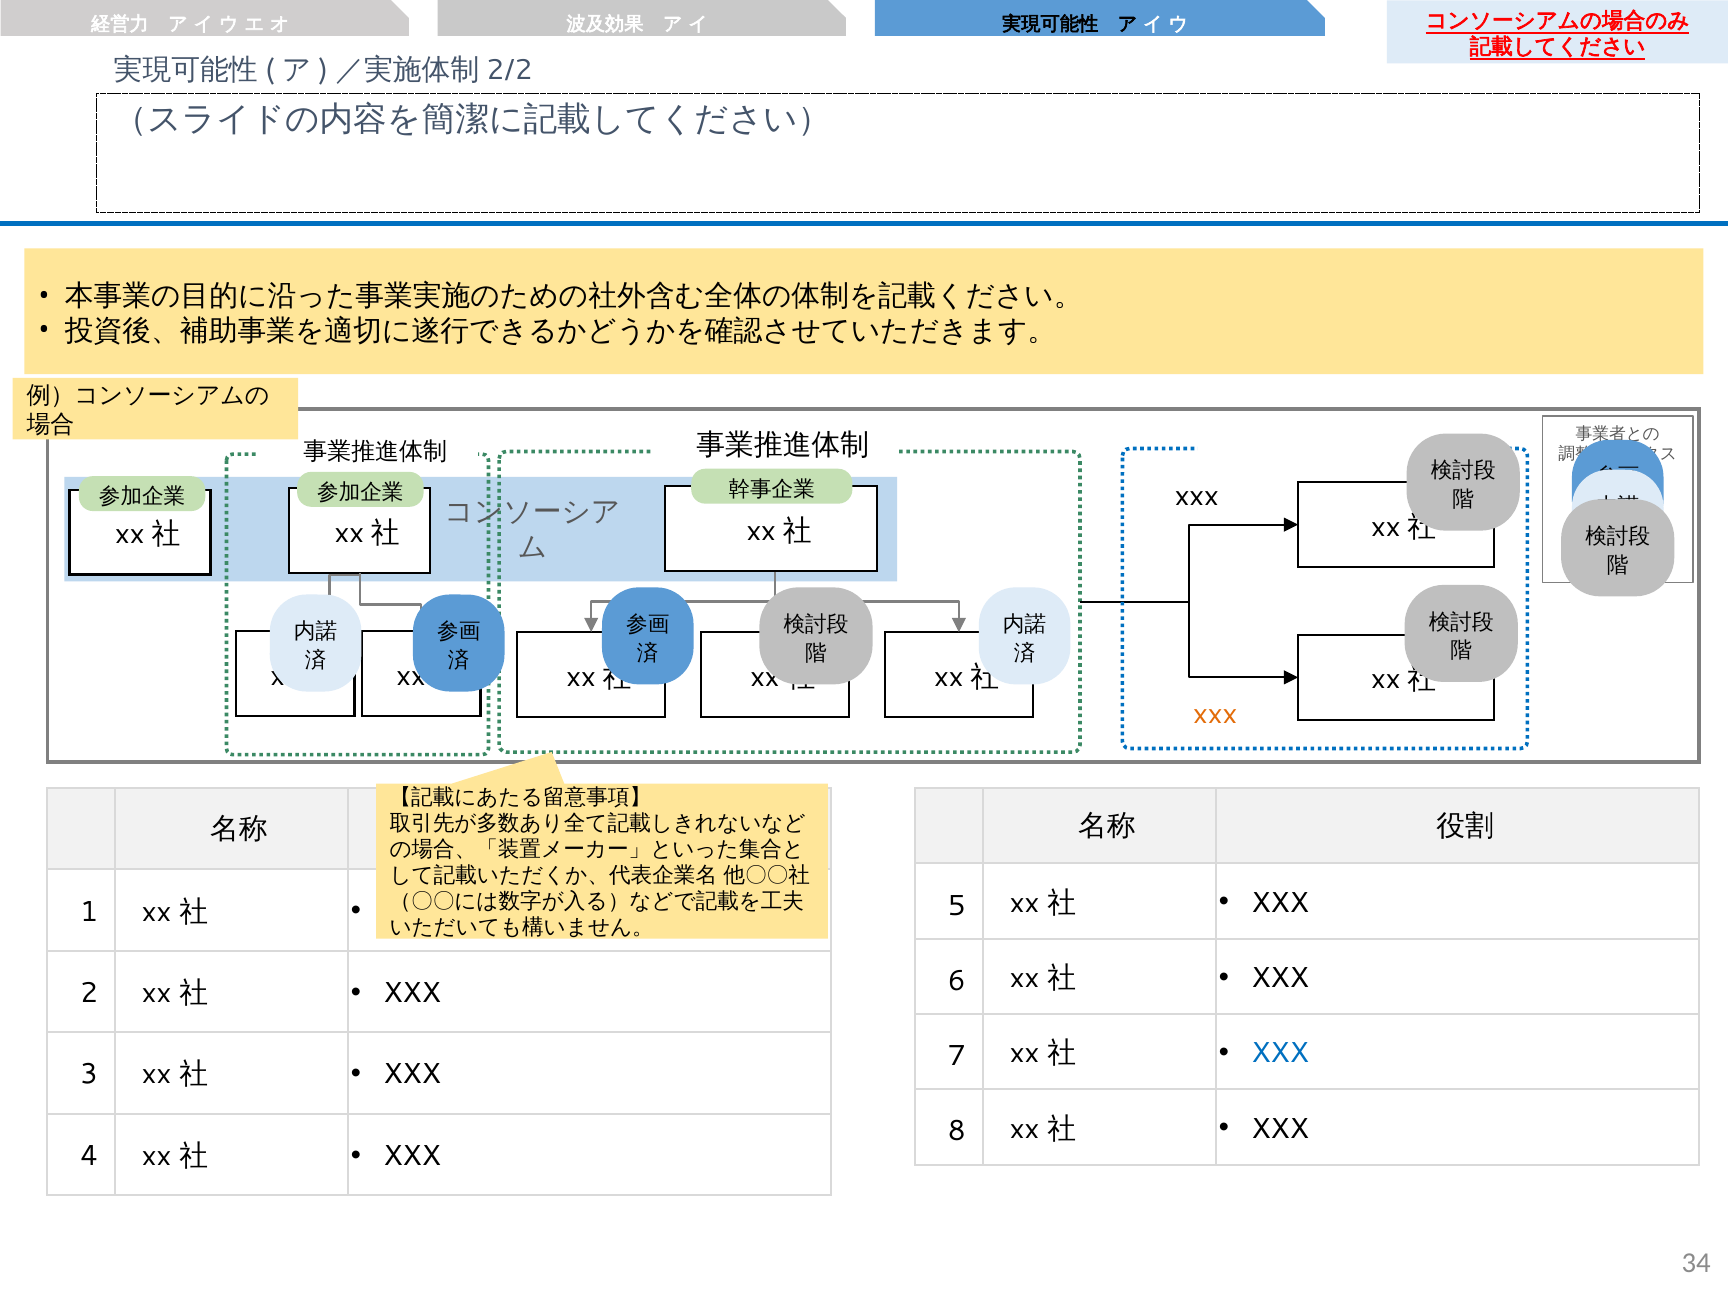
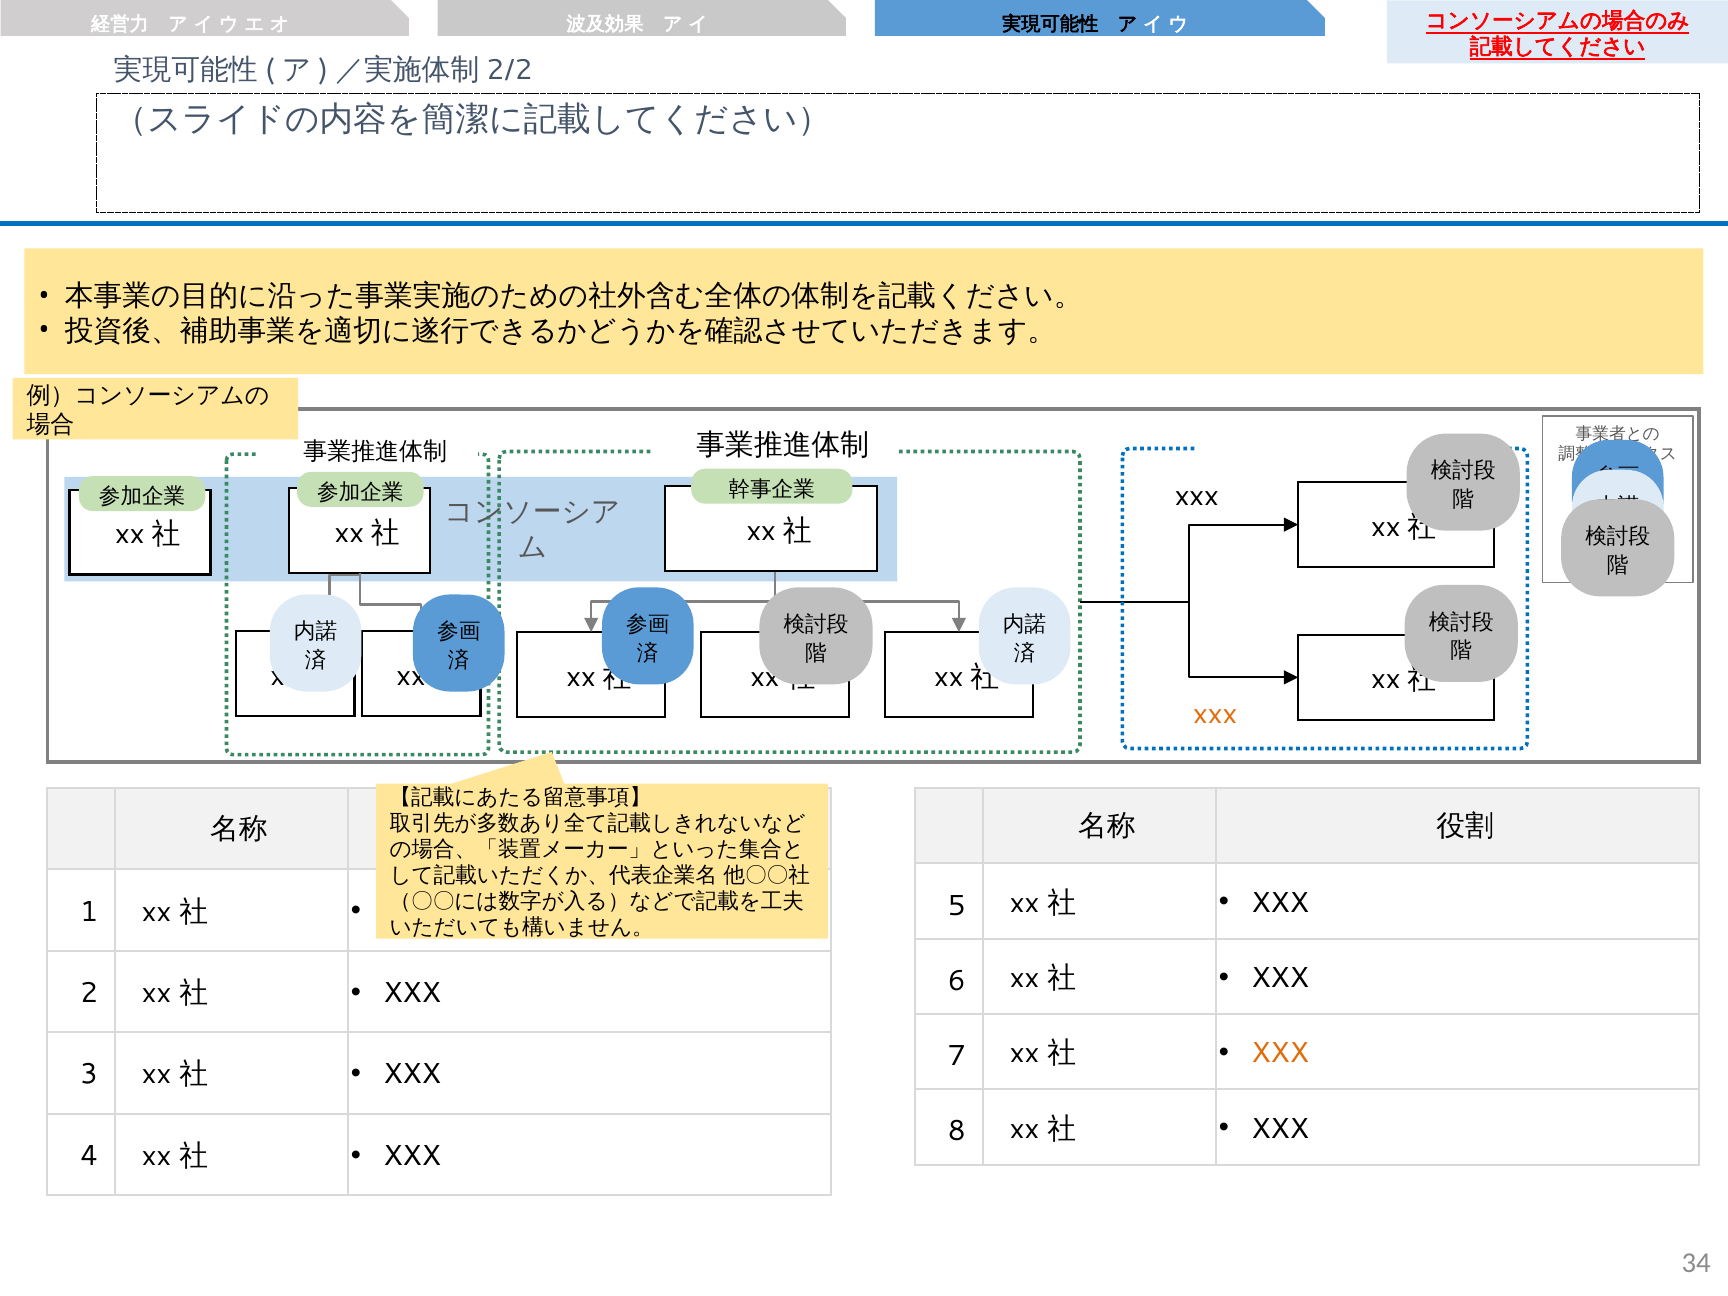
XXX colour: blue -> orange (1280, 1053)
